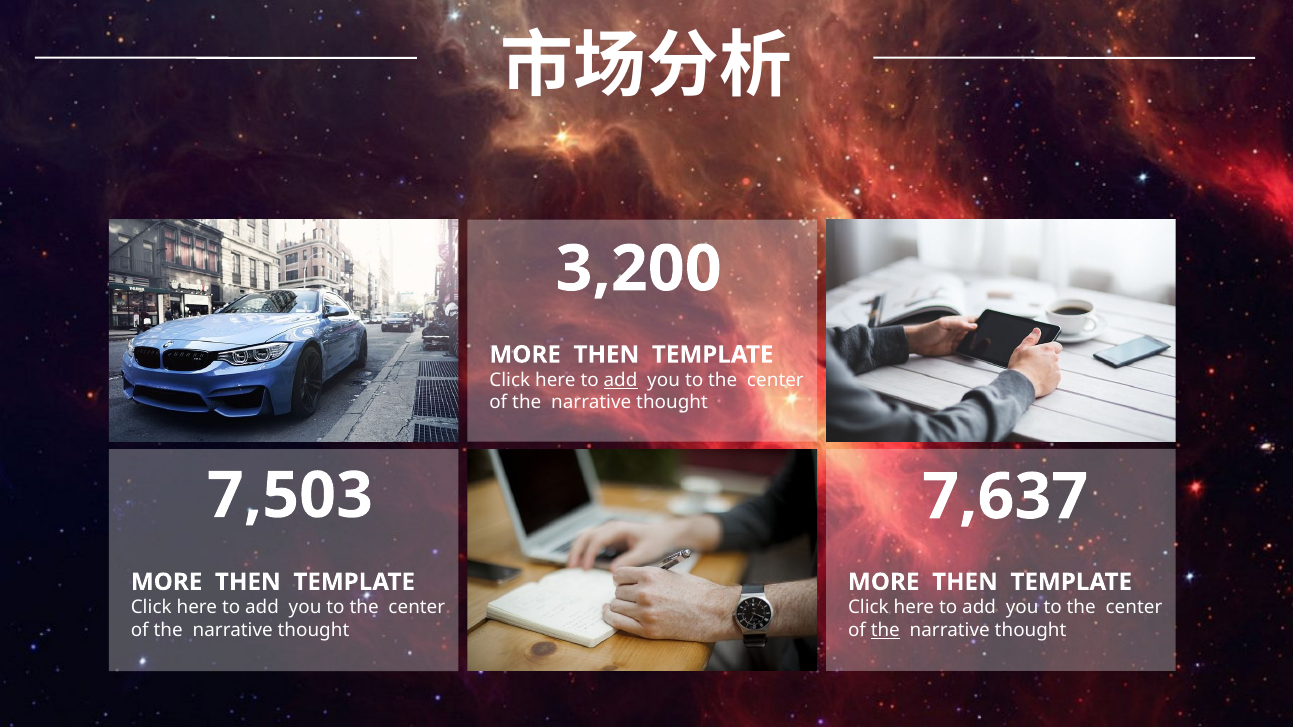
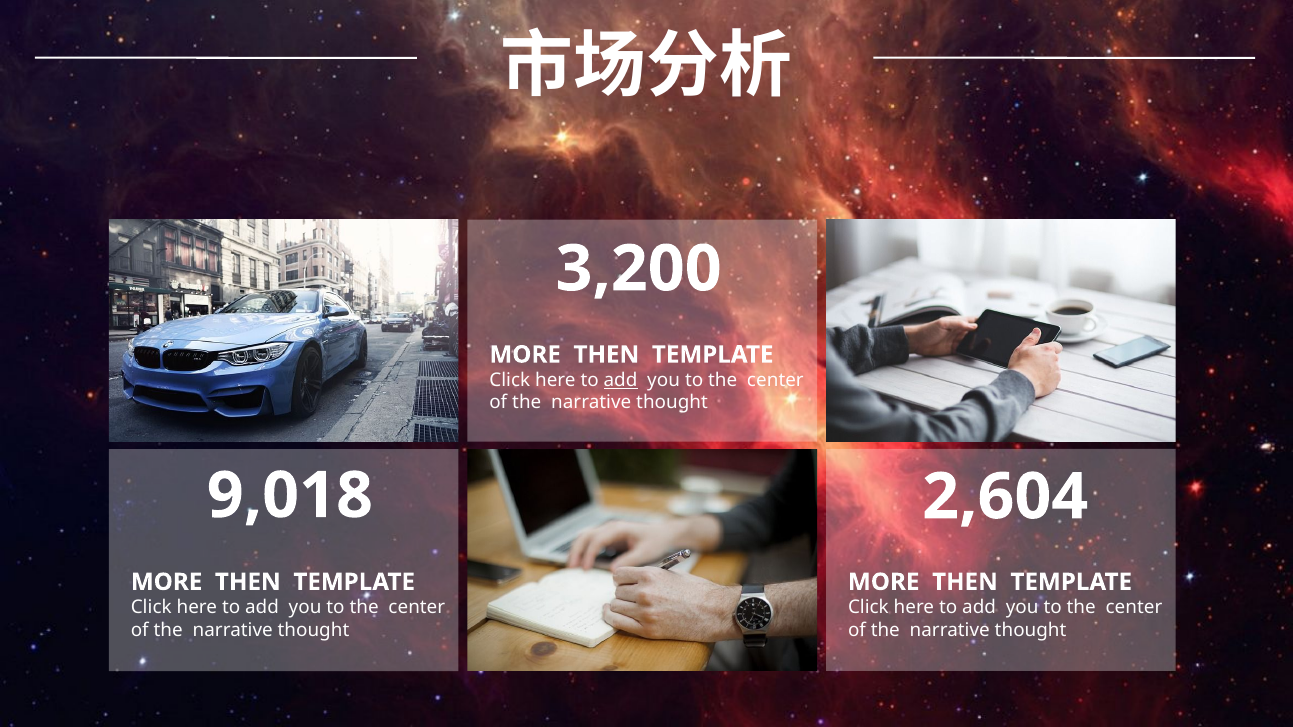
7,503: 7,503 -> 9,018 (290, 496)
7,637: 7,637 -> 2,604 (1005, 497)
the underline: present -> none (885, 630)
